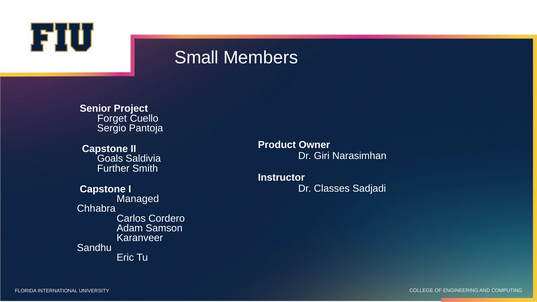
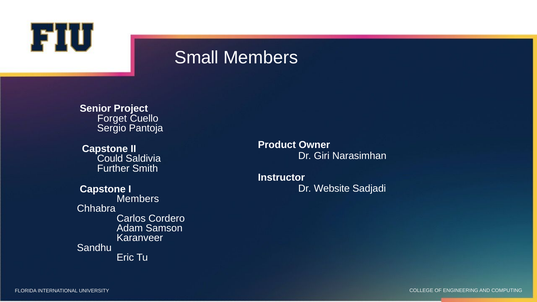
Goals: Goals -> Could (110, 159)
Classes: Classes -> Website (332, 188)
Managed: Managed -> Members (138, 199)
